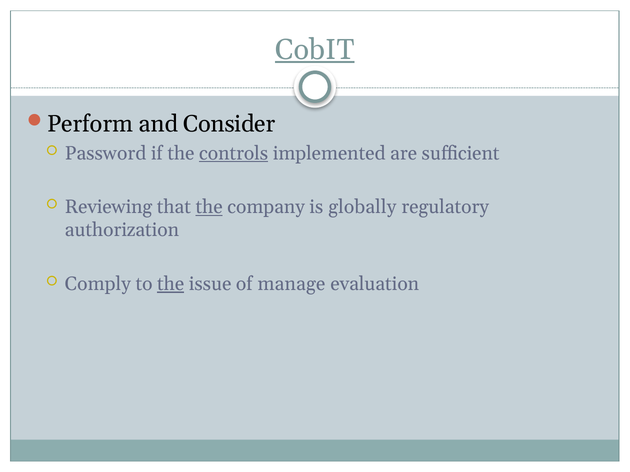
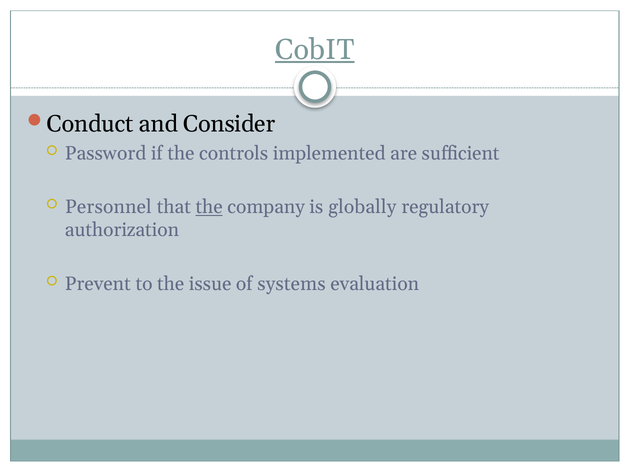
Perform: Perform -> Conduct (90, 124)
controls underline: present -> none (234, 153)
Reviewing: Reviewing -> Personnel (108, 207)
Comply: Comply -> Prevent (98, 284)
the underline: present -> none (171, 284)
manage: manage -> systems (291, 284)
